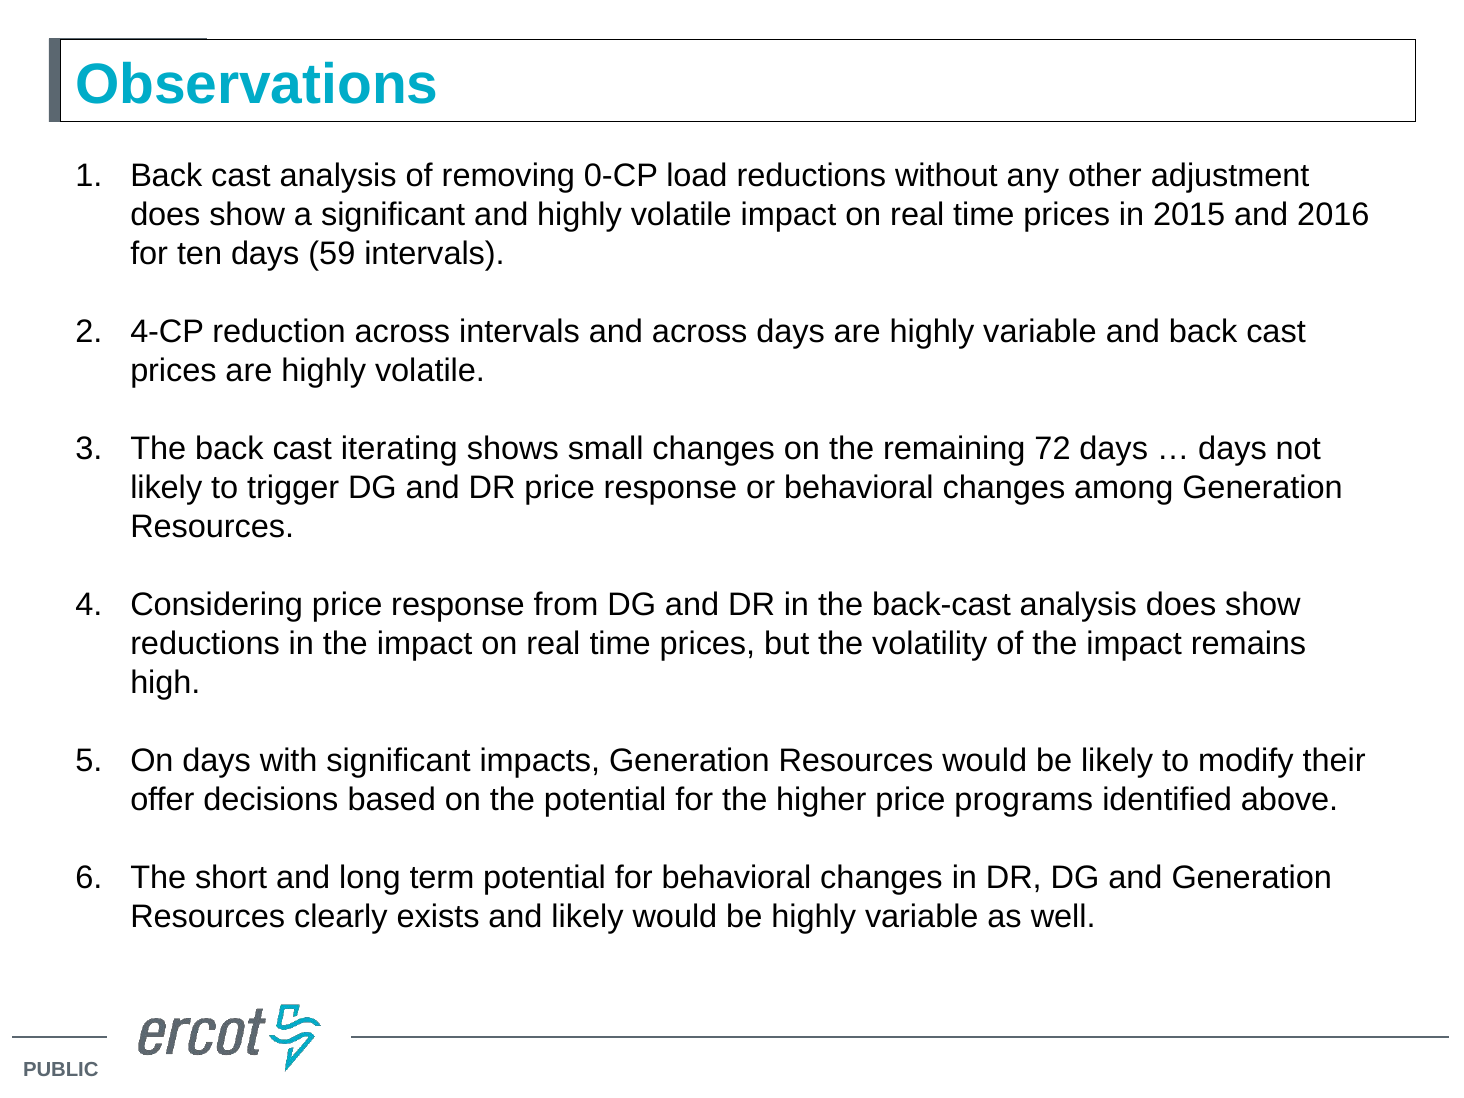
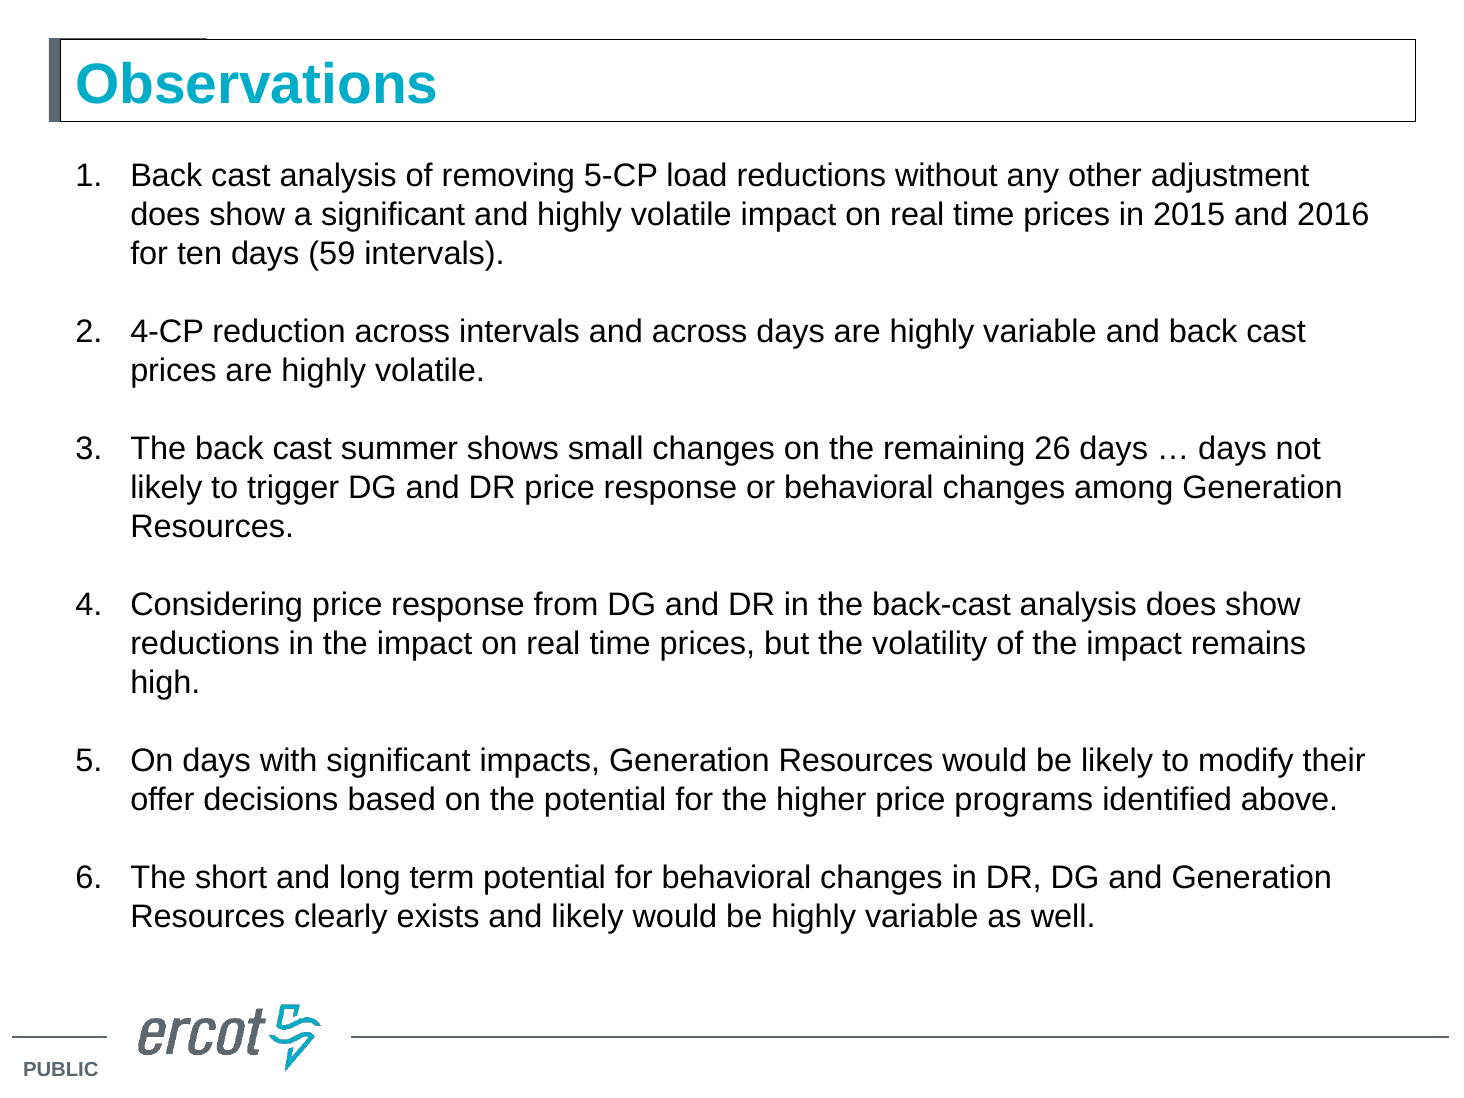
0-CP: 0-CP -> 5-CP (621, 175)
iterating: iterating -> summer (399, 448)
72: 72 -> 26 (1053, 448)
